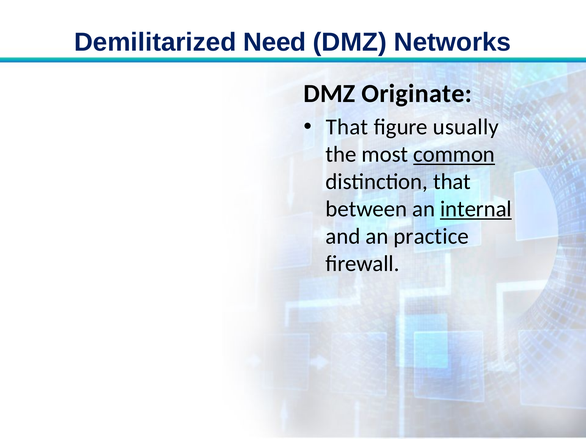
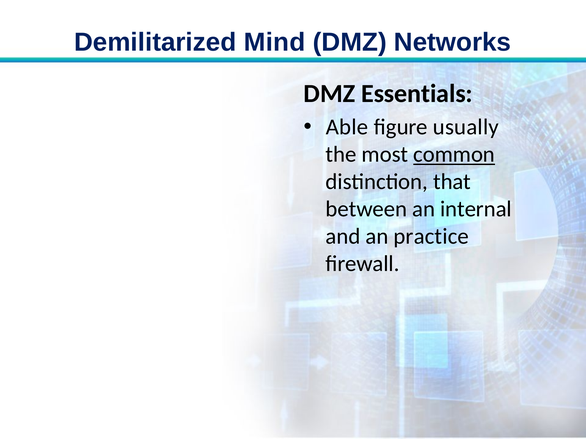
Need: Need -> Mind (274, 42)
Originate: Originate -> Essentials (417, 94)
That: That -> Able (347, 127)
internal underline: present -> none (476, 209)
